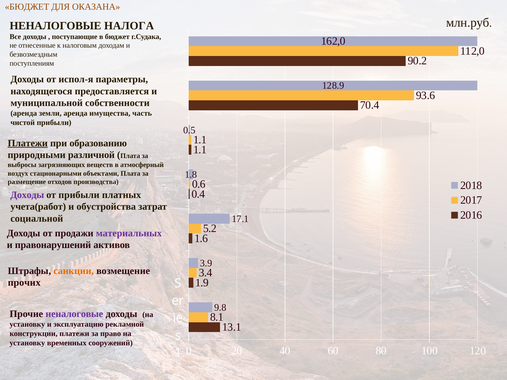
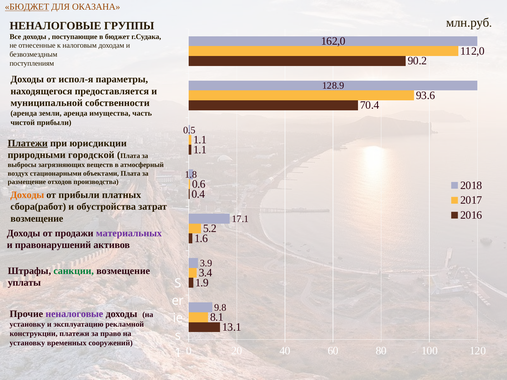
БЮДЖЕТ underline: none -> present (27, 7)
НАЛОГА: НАЛОГА -> ГРУППЫ (129, 26)
образованию: образованию -> юрисдикции (98, 143)
различной: различной -> городской (91, 155)
Доходы colour: purple -> orange (27, 195)
учета(работ: учета(работ -> сбора(работ (38, 207)
социальной: социальной -> возмещение (37, 219)
санкции colour: orange -> green (74, 271)
прочих: прочих -> уплаты (24, 283)
